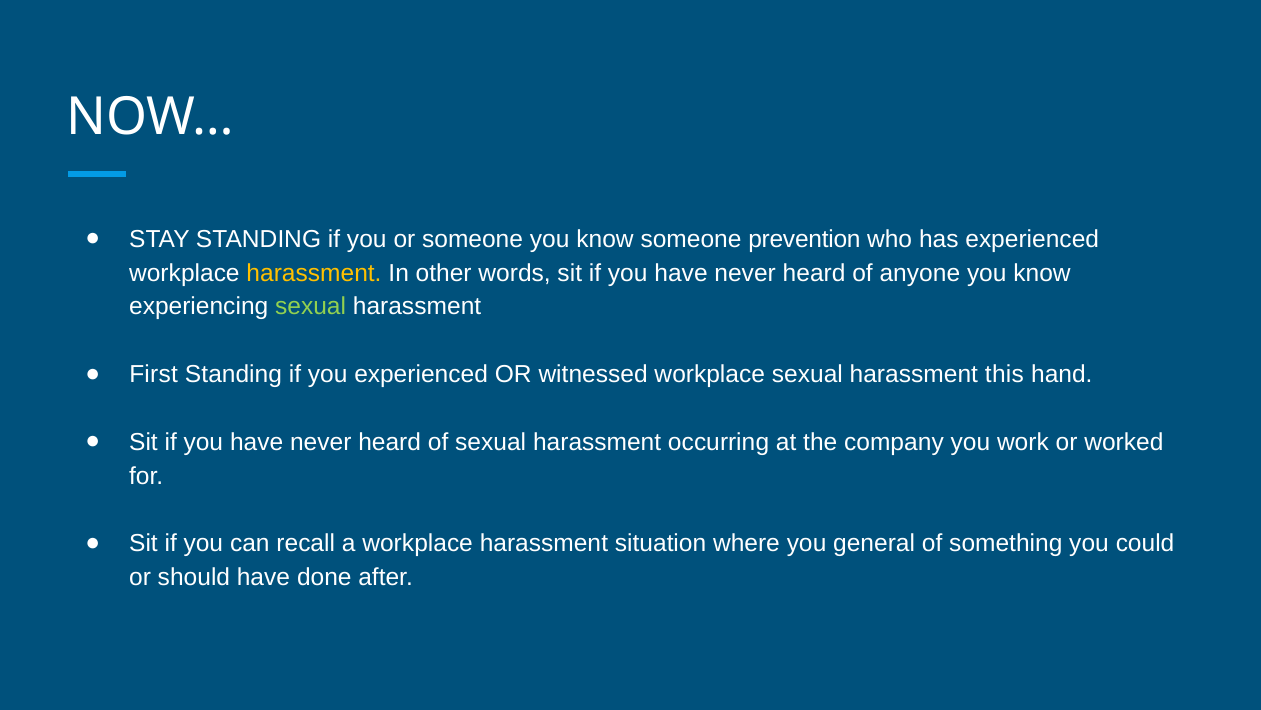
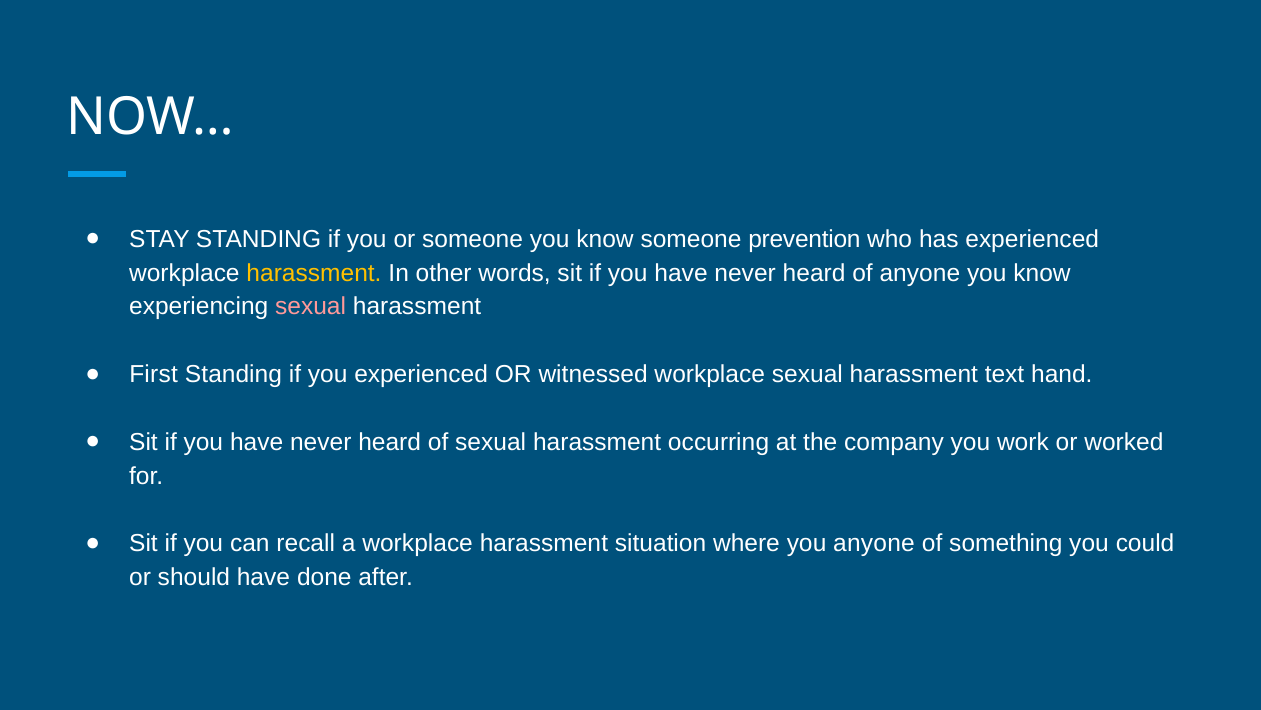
sexual colour: light green -> pink (311, 306)
this: this -> text (1005, 374)
you general: general -> anyone (874, 543)
